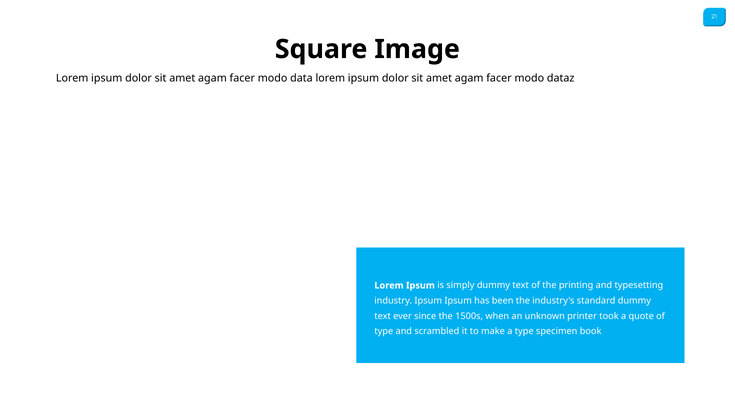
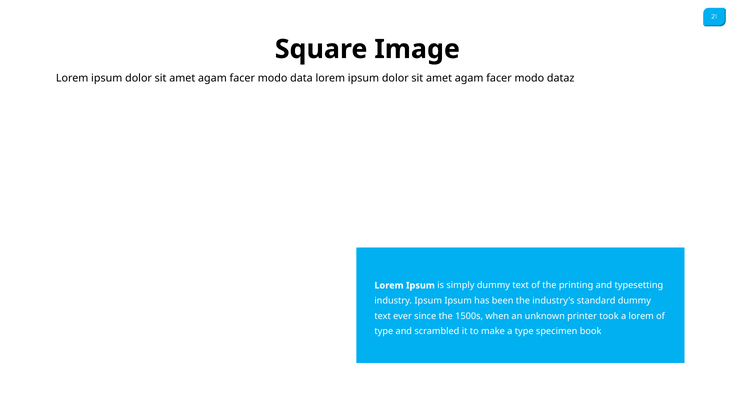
a quote: quote -> lorem (641, 316)
